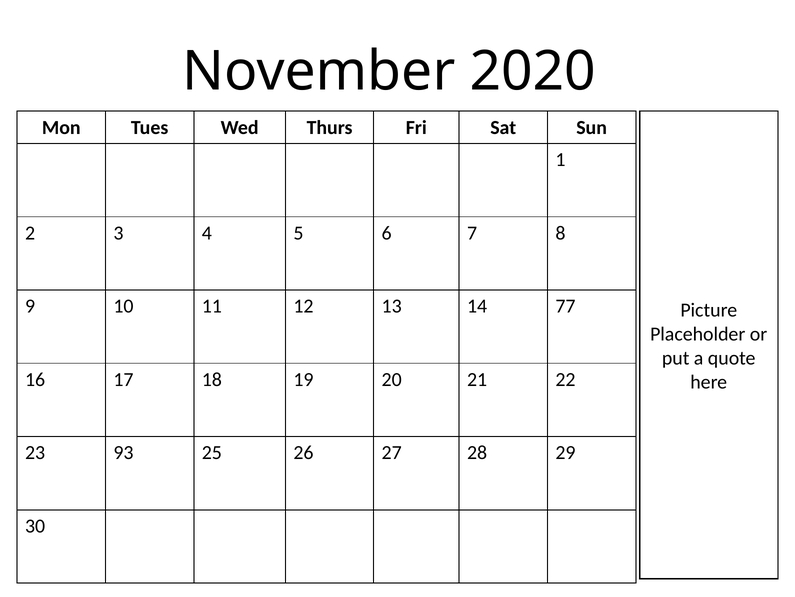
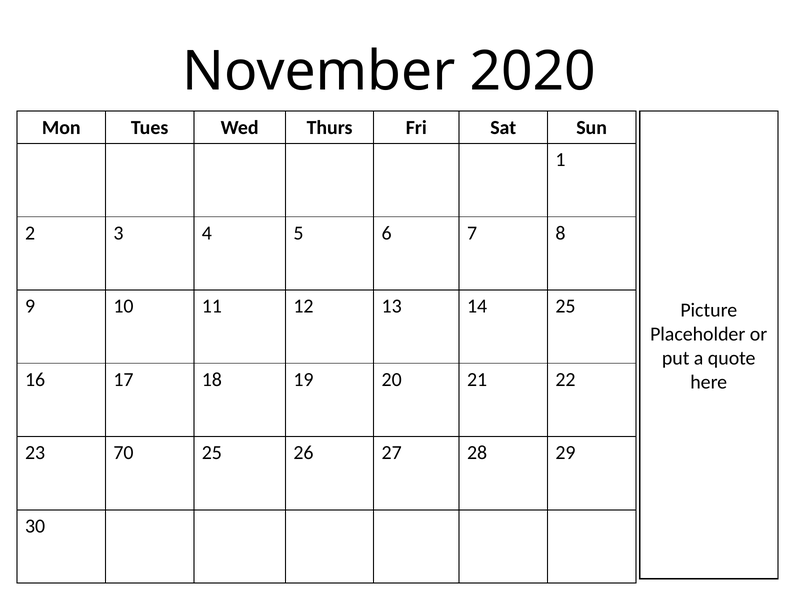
14 77: 77 -> 25 (565, 306)
93: 93 -> 70 (123, 452)
